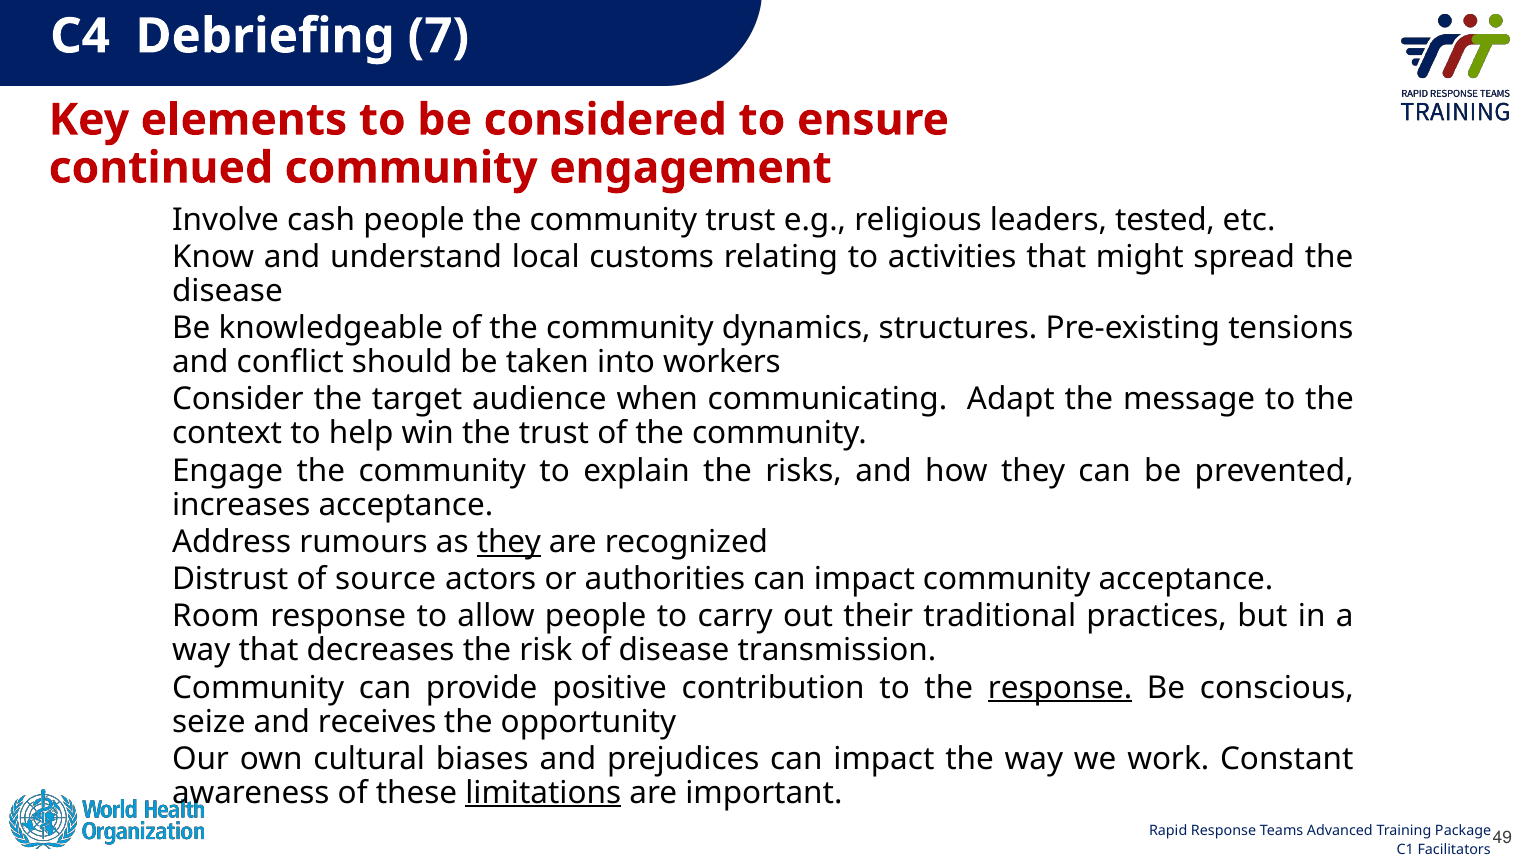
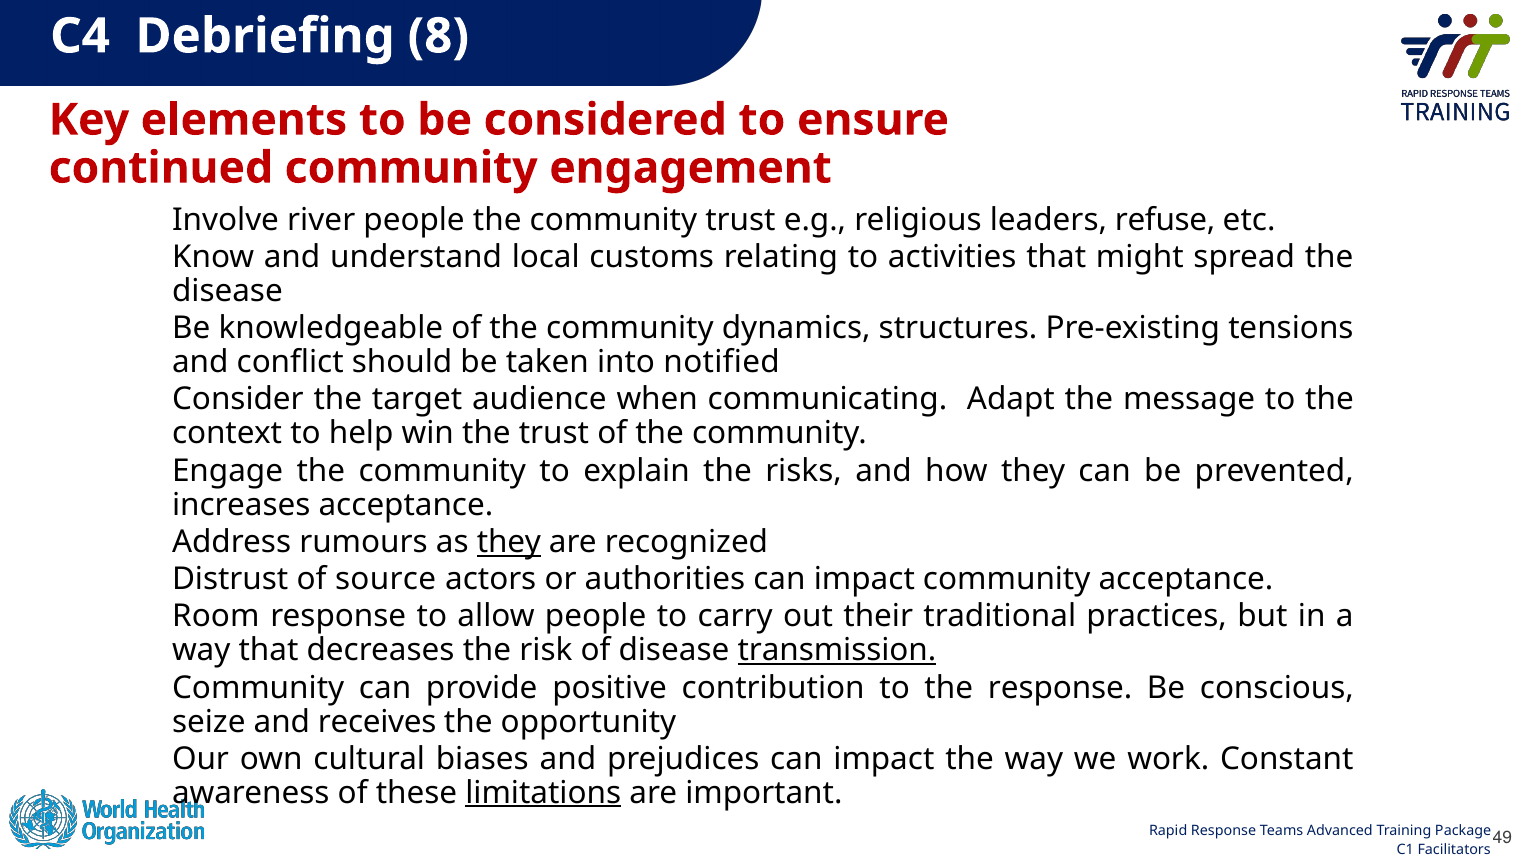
7: 7 -> 8 (438, 36)
cash: cash -> river (321, 220)
tested: tested -> refuse (1165, 220)
workers: workers -> notified (722, 363)
transmission underline: none -> present (837, 651)
response underline: present -> none (1060, 688)
